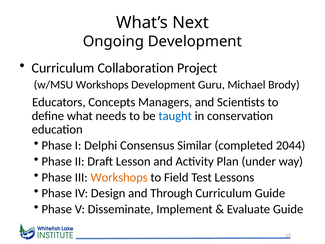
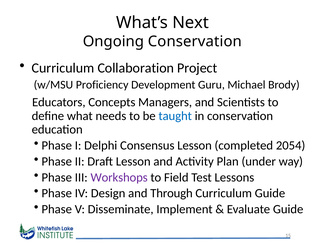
Ongoing Development: Development -> Conservation (195, 41)
w/MSU Workshops: Workshops -> Proficiency (102, 85)
Consensus Similar: Similar -> Lesson (195, 145)
2044: 2044 -> 2054 (291, 145)
Workshops colour: orange -> purple (119, 177)
